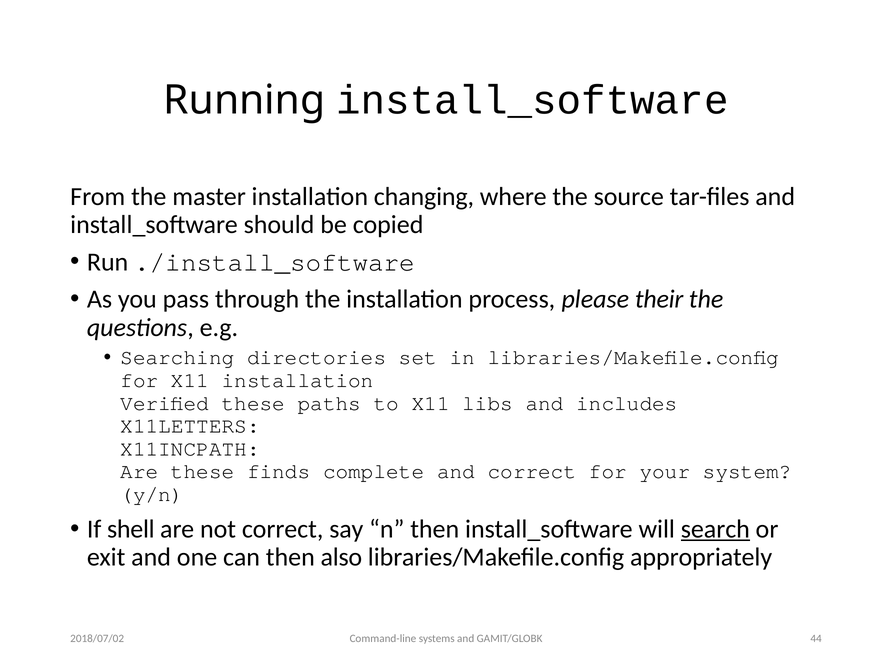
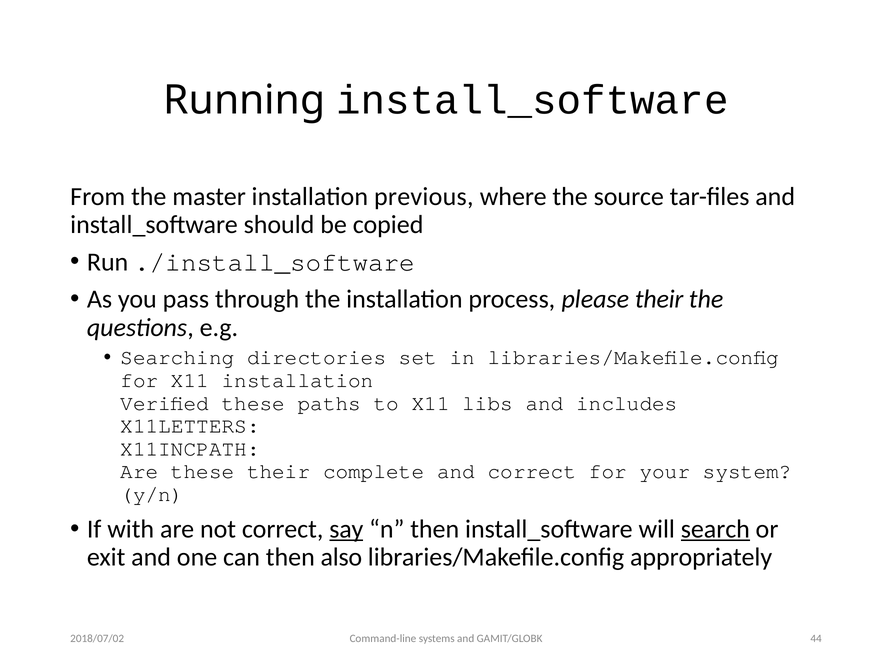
changing: changing -> previous (424, 196)
these finds: finds -> their (279, 471)
shell: shell -> with (131, 529)
say underline: none -> present (346, 529)
